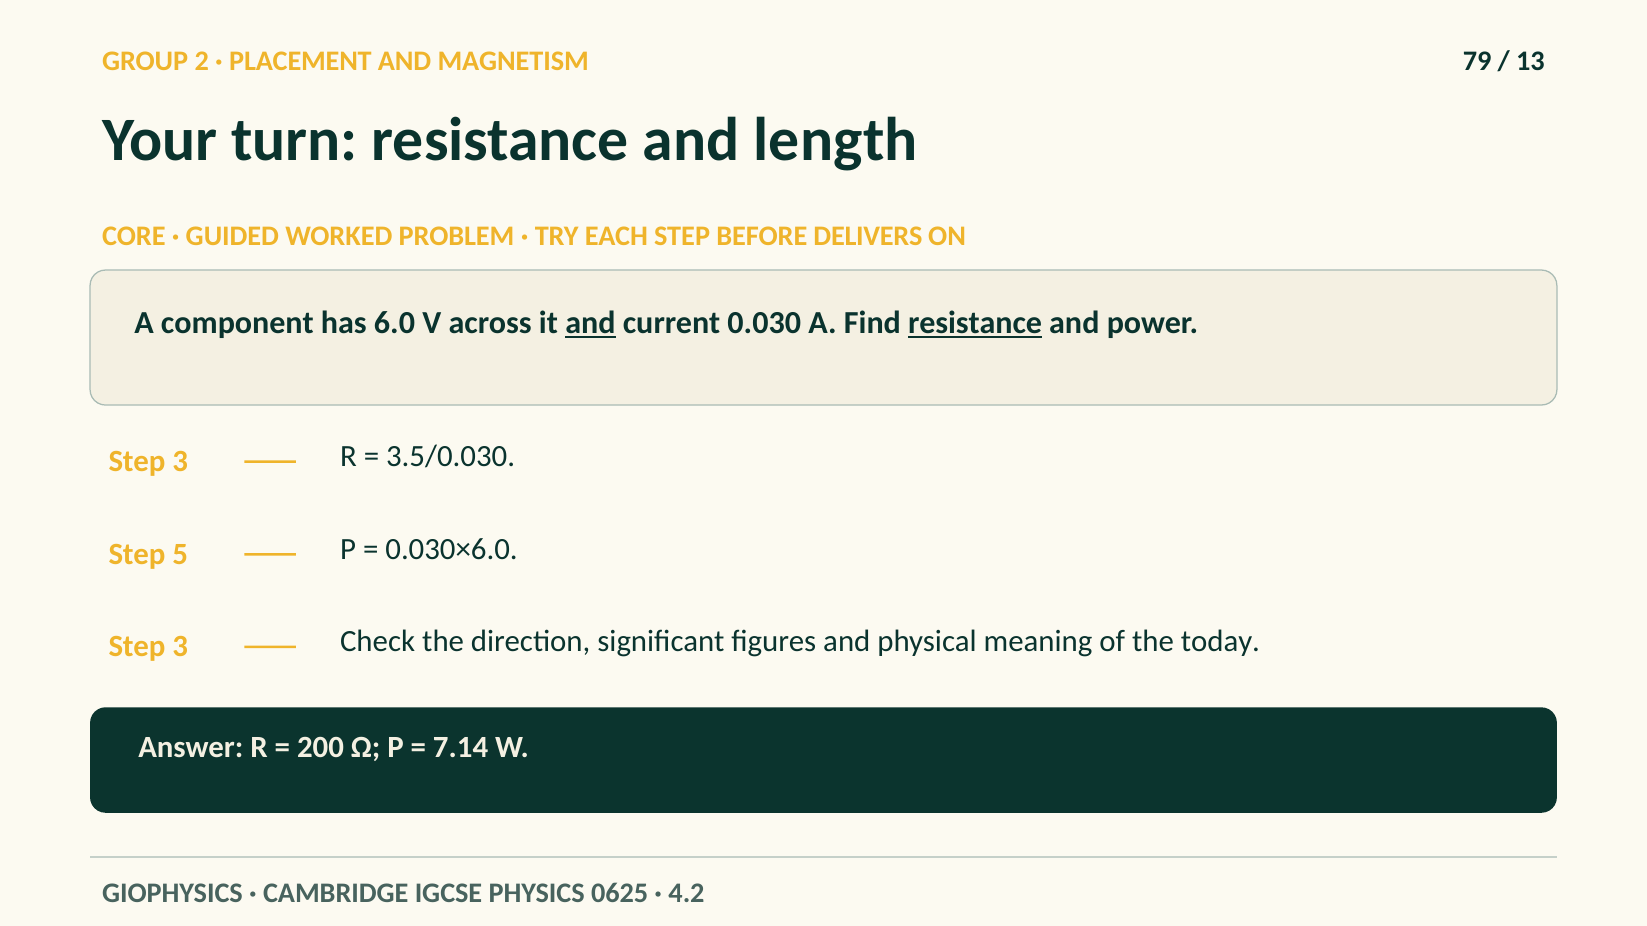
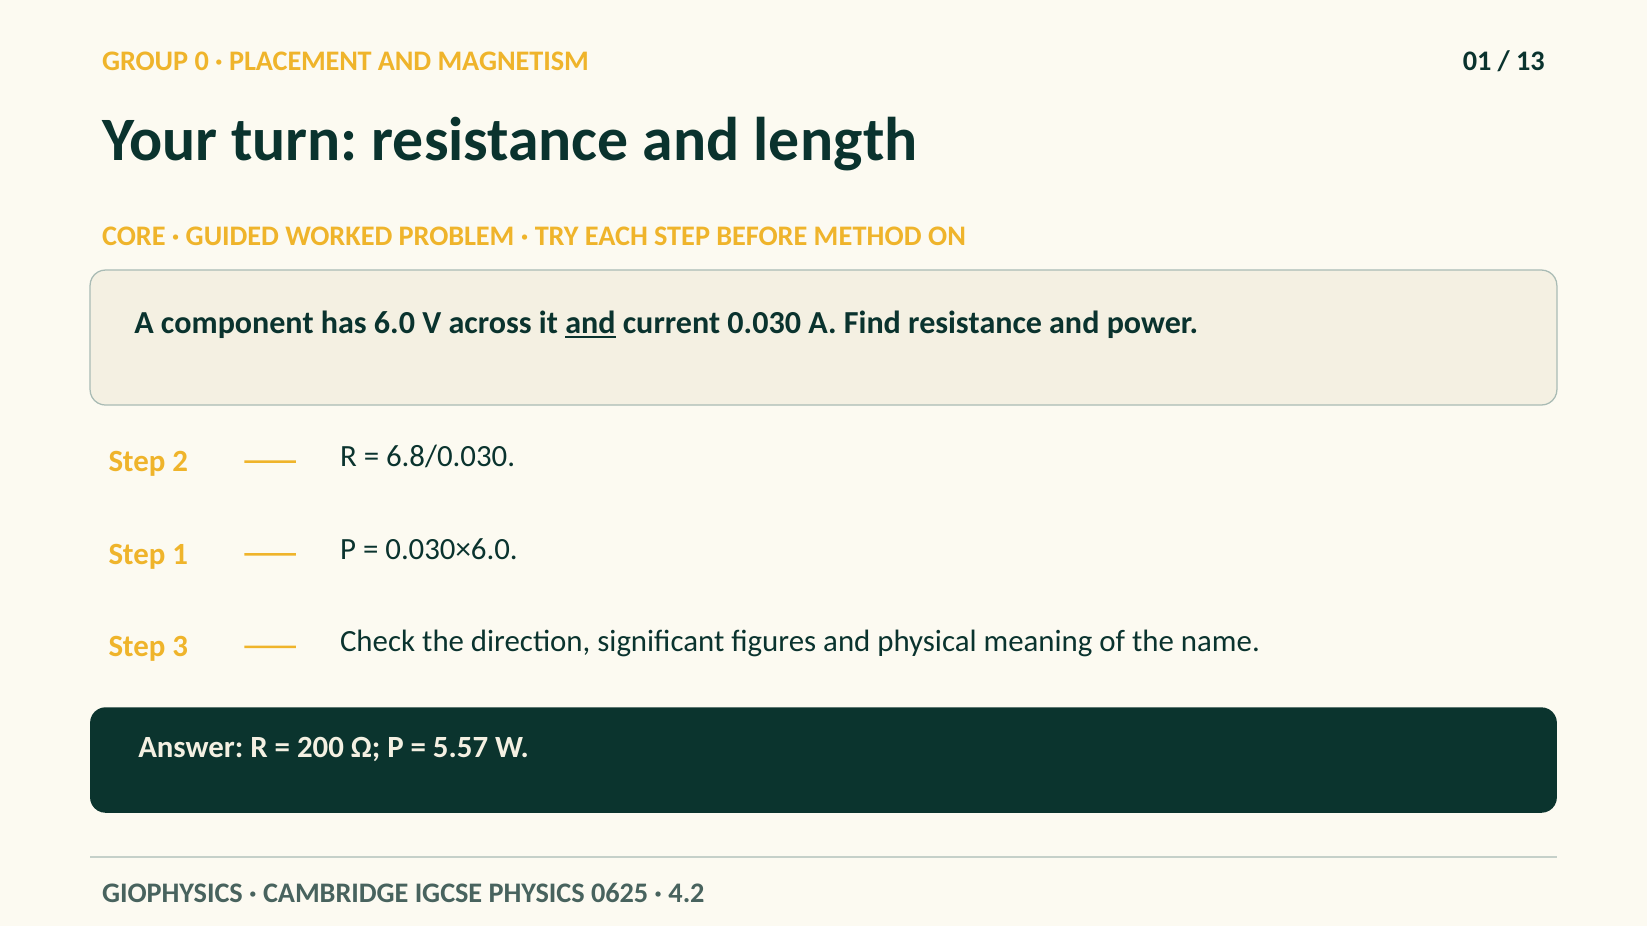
2: 2 -> 0 (202, 61)
79: 79 -> 01 (1477, 61)
DELIVERS: DELIVERS -> METHOD (868, 236)
resistance underline: present -> none (975, 324)
3: 3 -> 2 (180, 462)
3.5/0.030: 3.5/0.030 -> 6.8/0.030 (451, 456)
5: 5 -> 1 (180, 554)
today: today -> name (1220, 642)
7.14: 7.14 -> 5.57 (461, 747)
